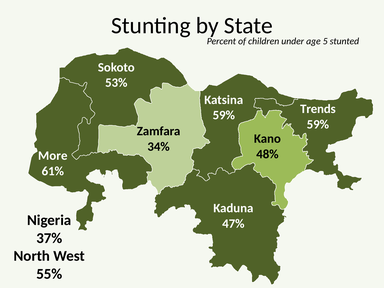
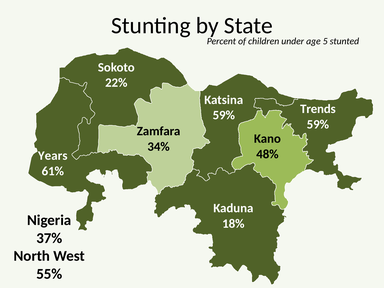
53%: 53% -> 22% (116, 83)
More: More -> Years (53, 156)
47%: 47% -> 18% (233, 224)
